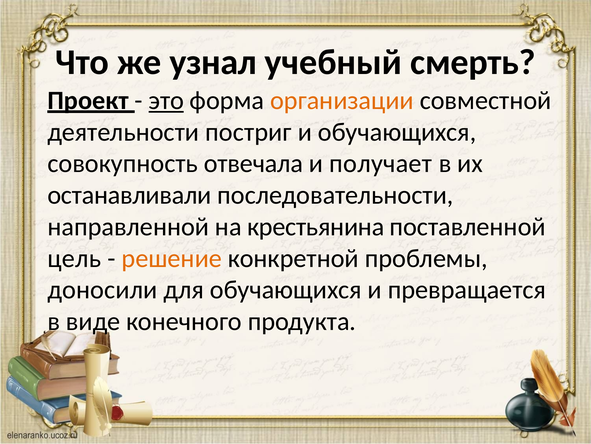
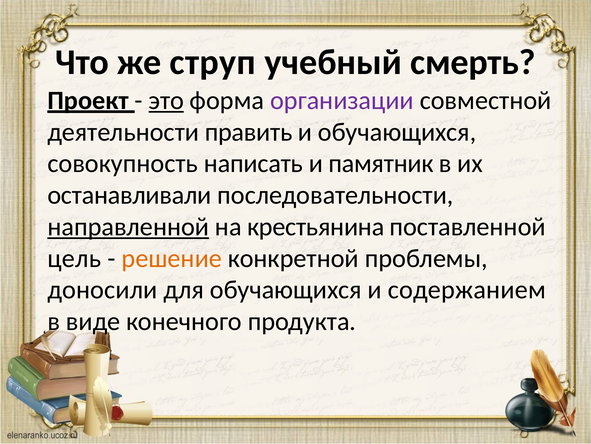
узнал: узнал -> струп (213, 62)
организации colour: orange -> purple (342, 100)
постриг: постриг -> править (249, 132)
отвечала: отвечала -> написать (253, 163)
получает: получает -> памятник (381, 163)
направленной underline: none -> present (128, 226)
превращается: превращается -> содержанием (467, 289)
